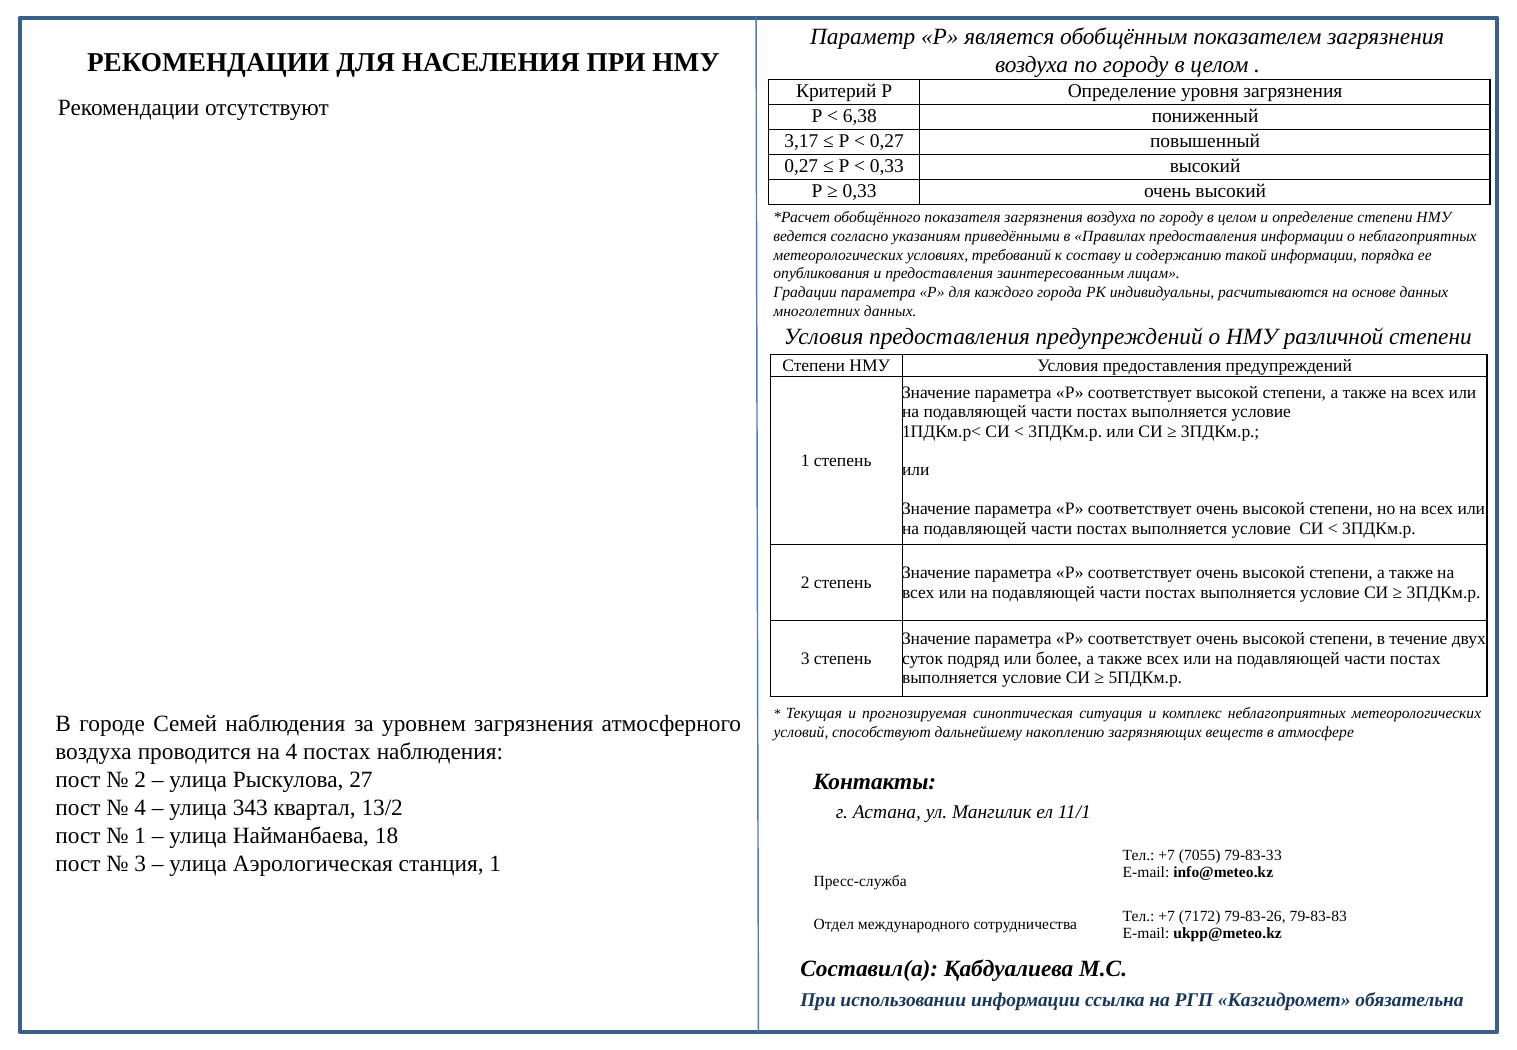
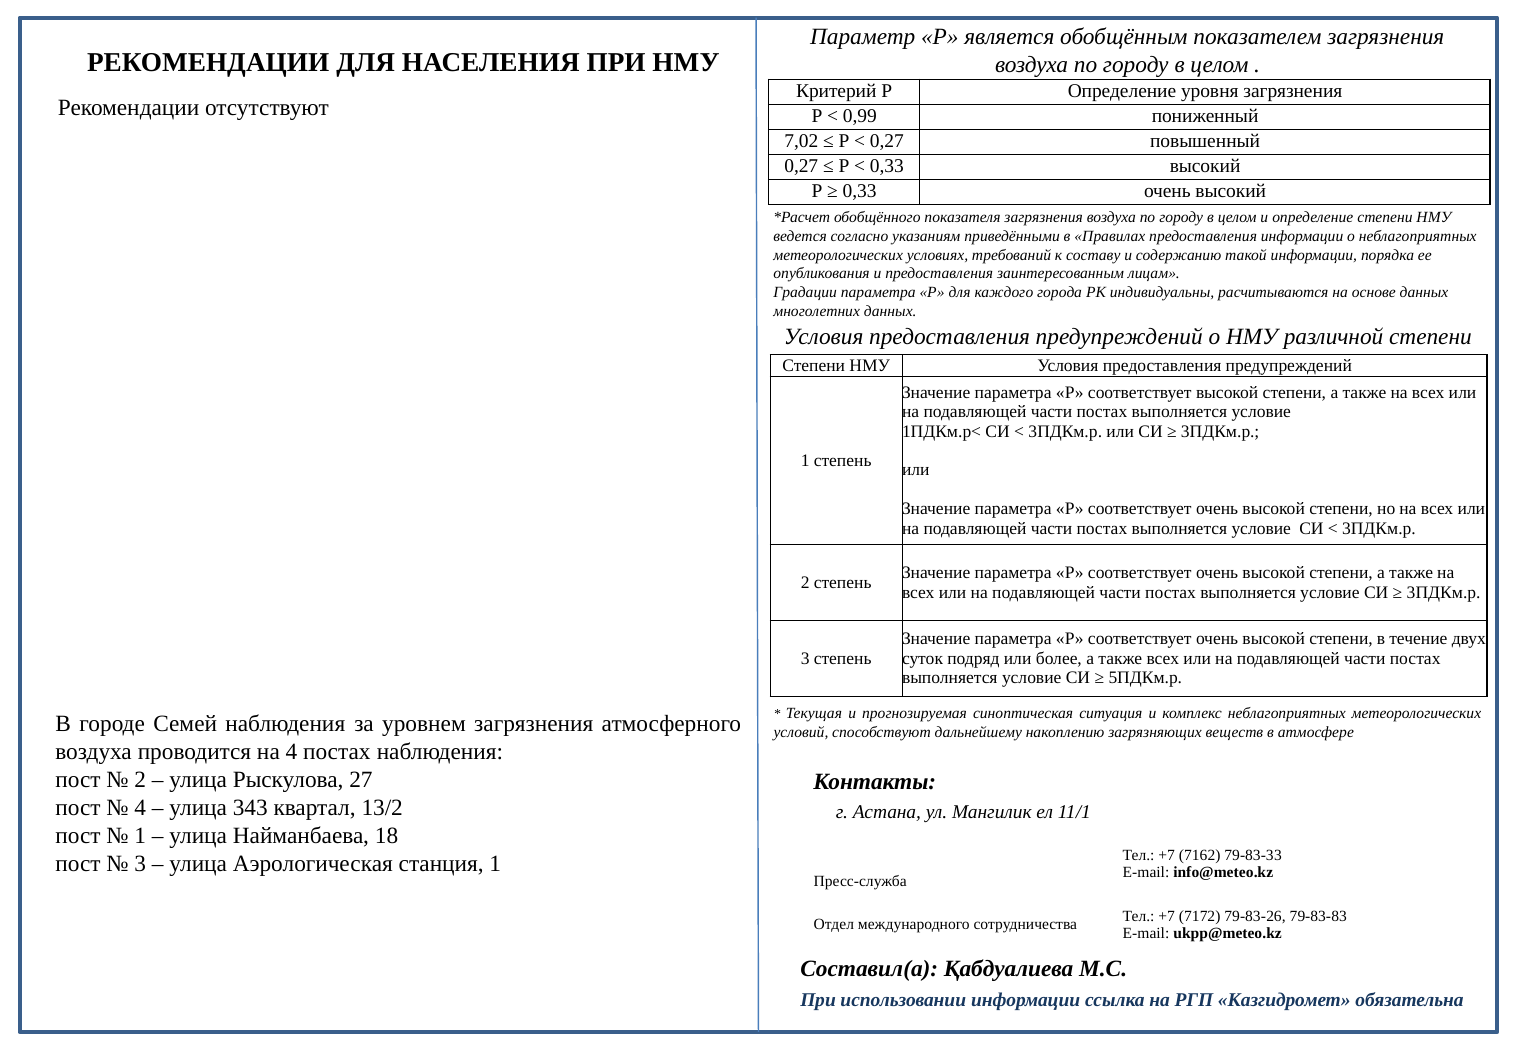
6,38: 6,38 -> 0,99 (860, 116)
3,17: 3,17 -> 7,02 (801, 141)
7055: 7055 -> 7162 (1200, 855)
